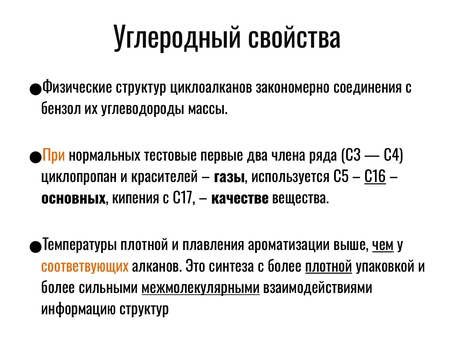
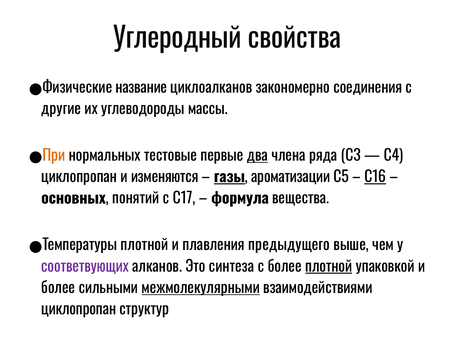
Физические структур: структур -> название (141, 88)
бензол: бензол -> другие (61, 109)
два underline: none -> present (257, 156)
красителей: красителей -> изменяются (165, 177)
газы underline: none -> present (229, 177)
используется: используется -> ароматизации (291, 177)
кипения: кипения -> понятий (136, 198)
качестве: качестве -> формула (240, 198)
ароматизации: ароматизации -> предыдущего (289, 245)
чем underline: present -> none (383, 245)
соответвующих colour: orange -> purple (85, 266)
информацию: информацию -> циклопpопан (79, 309)
